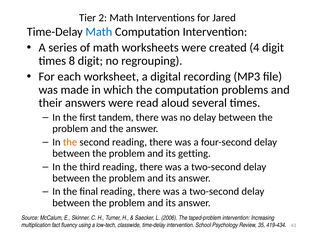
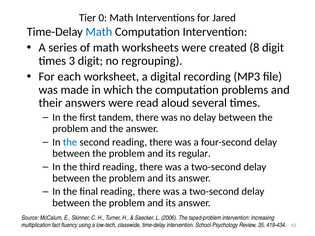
2: 2 -> 0 (103, 18)
4: 4 -> 8 (254, 48)
8: 8 -> 3 (72, 61)
the colour: orange -> blue (70, 142)
getting: getting -> regular (194, 154)
